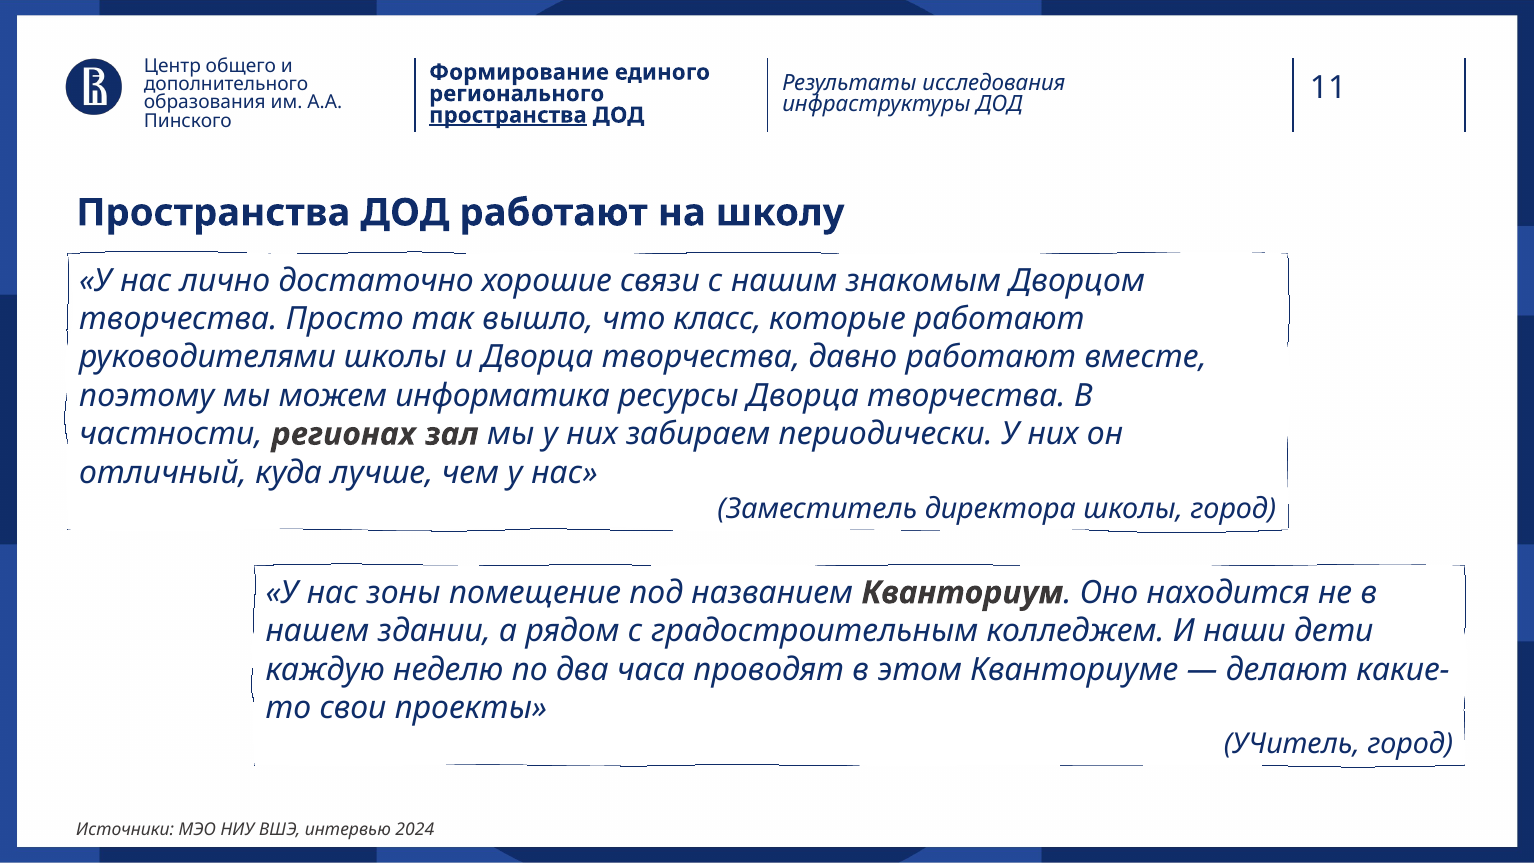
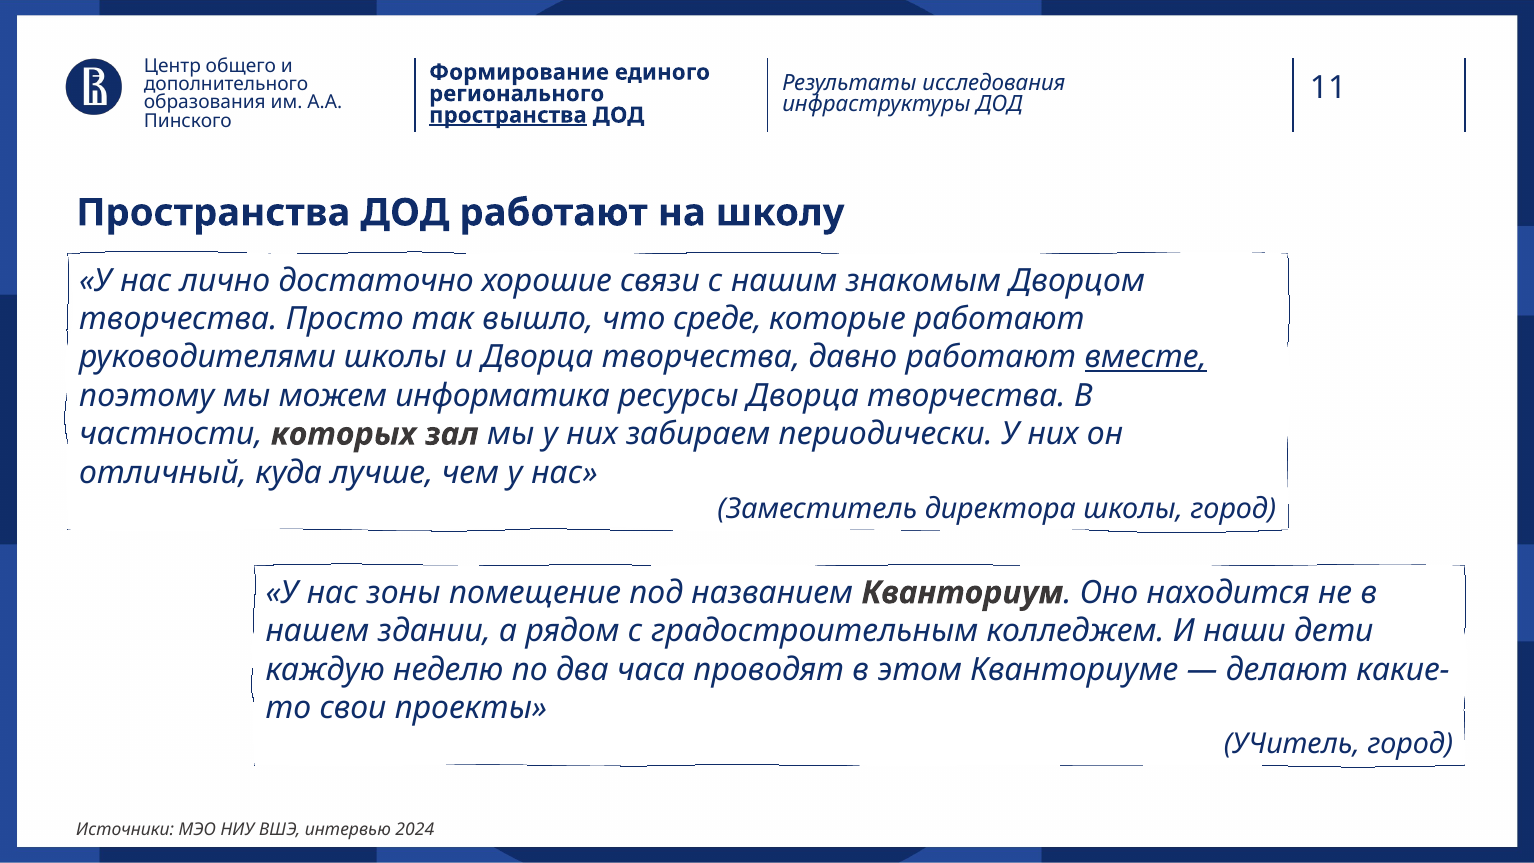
класс: класс -> среде (717, 319)
вместе underline: none -> present (1146, 357)
регионах: регионах -> которых (344, 434)
